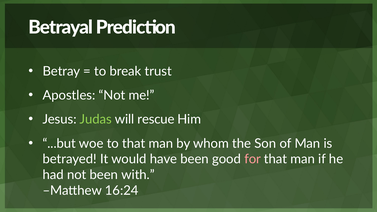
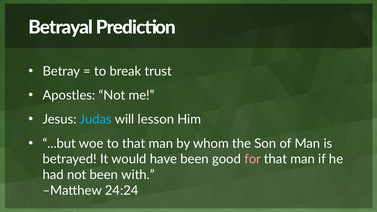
Judas colour: light green -> light blue (96, 119)
rescue: rescue -> lesson (156, 119)
16:24: 16:24 -> 24:24 (122, 191)
